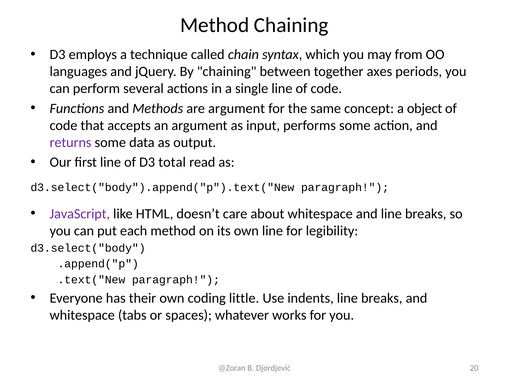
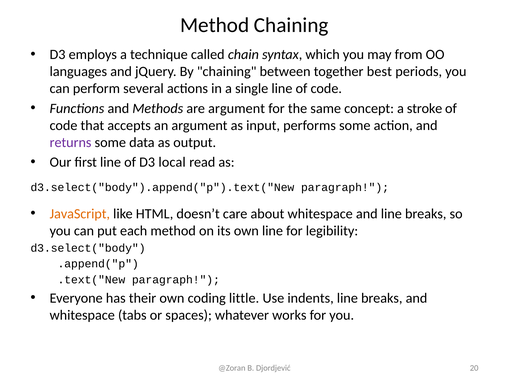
axes: axes -> best (379, 71)
object: object -> stroke (425, 108)
total: total -> local (172, 162)
JavaScript colour: purple -> orange (80, 214)
